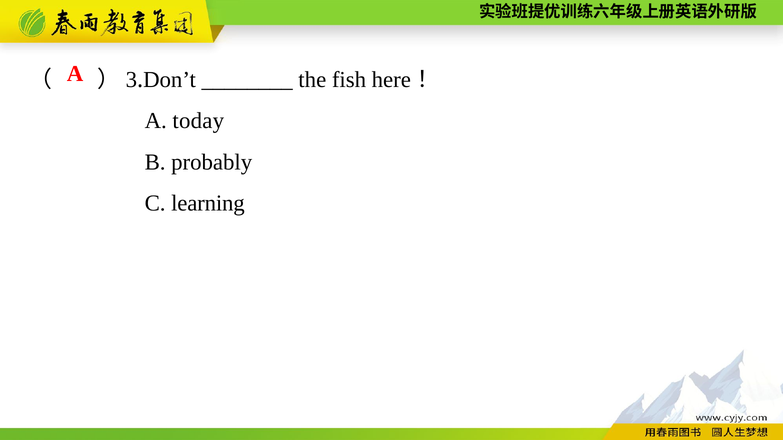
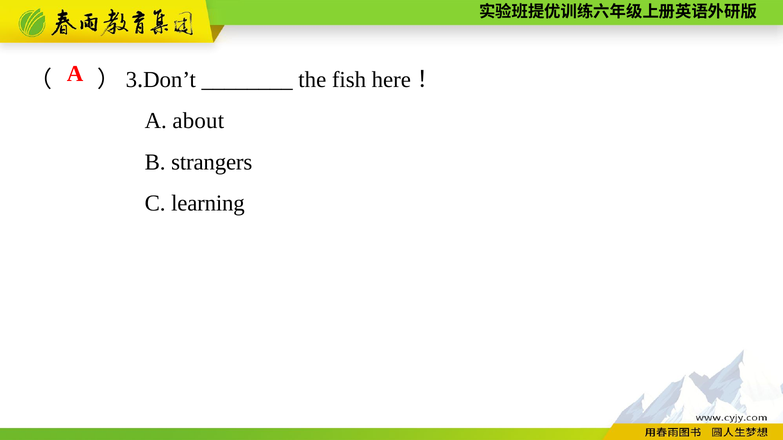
today: today -> about (198, 121)
probably: probably -> strangers (212, 162)
